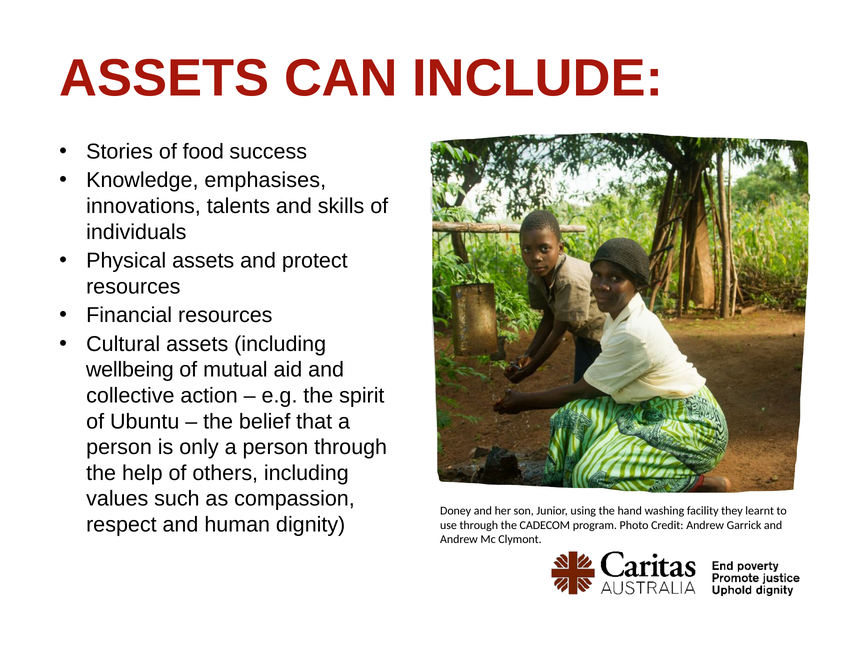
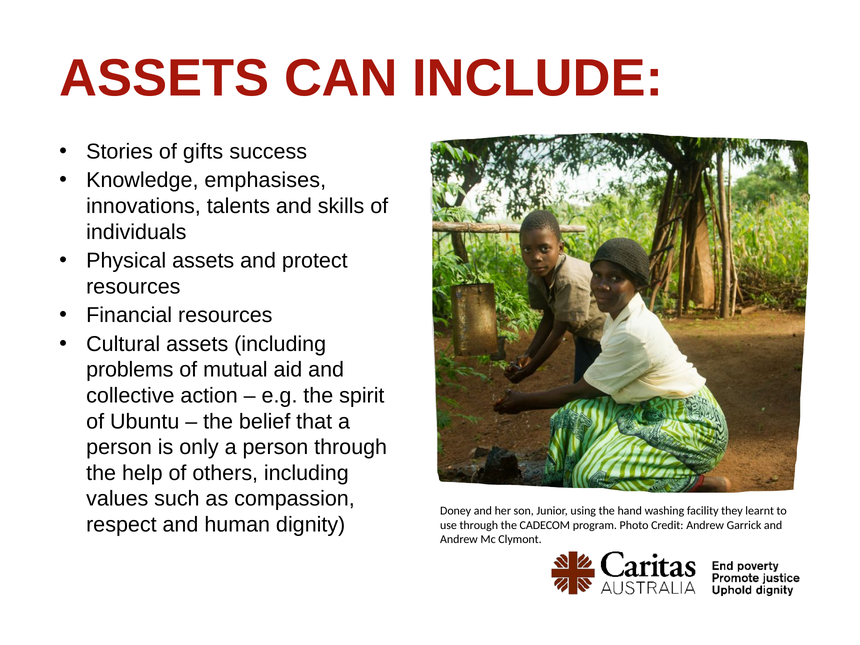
food: food -> gifts (203, 152)
wellbeing: wellbeing -> problems (130, 370)
